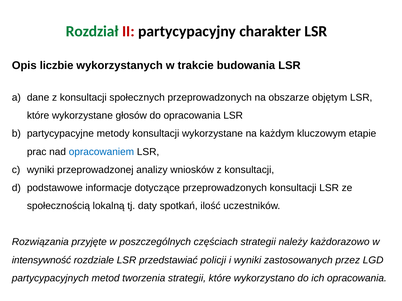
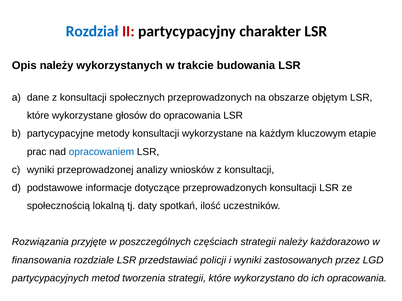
Rozdział colour: green -> blue (92, 31)
Opis liczbie: liczbie -> należy (57, 66)
intensywność: intensywność -> finansowania (41, 260)
